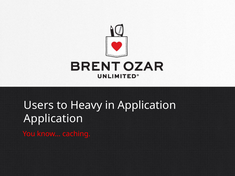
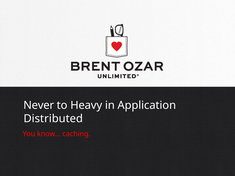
Users: Users -> Never (39, 105)
Application: Application -> Distributed (53, 119)
